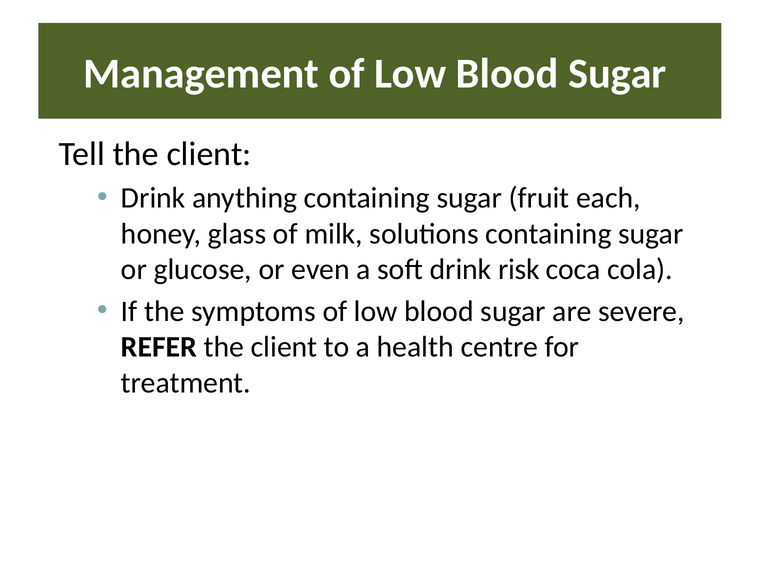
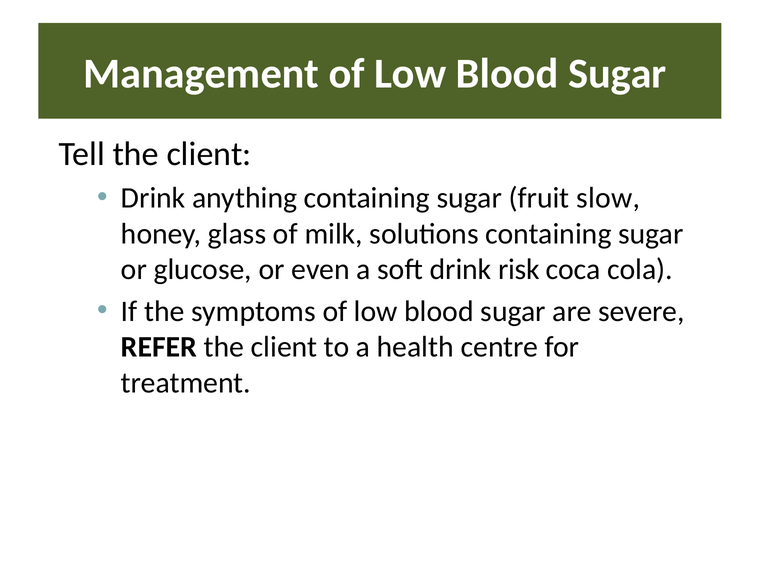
each: each -> slow (608, 198)
